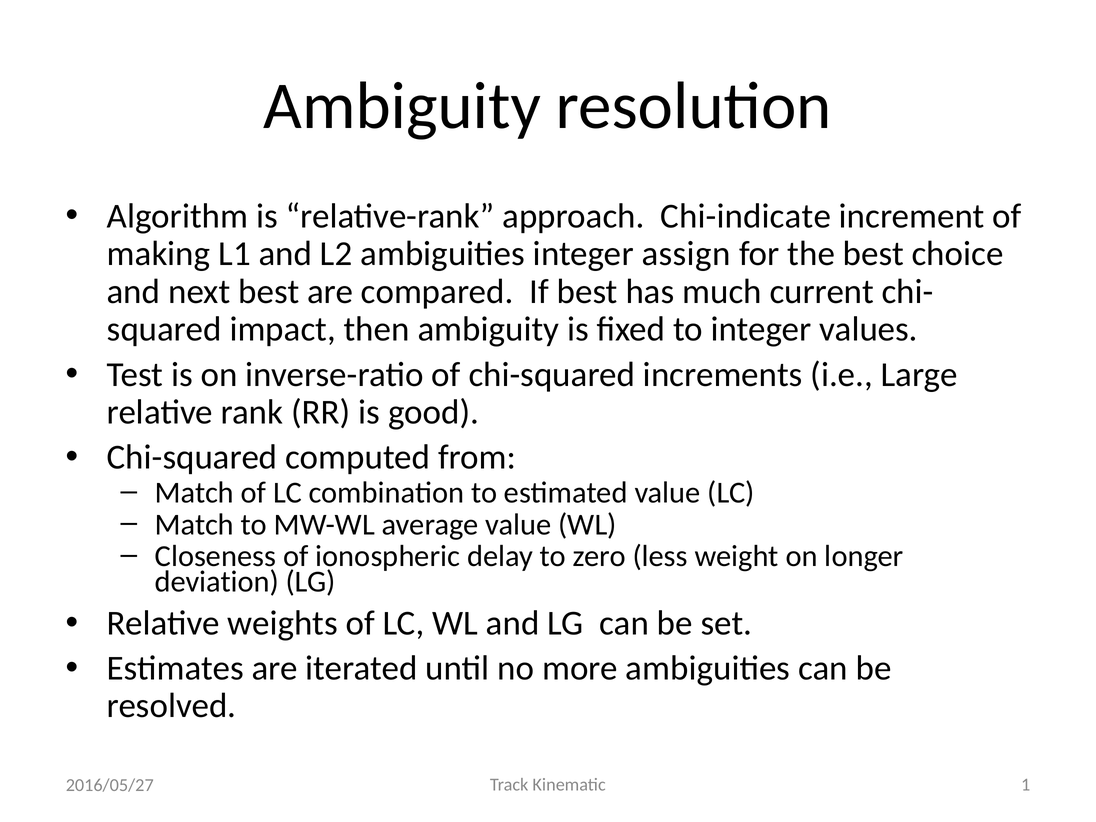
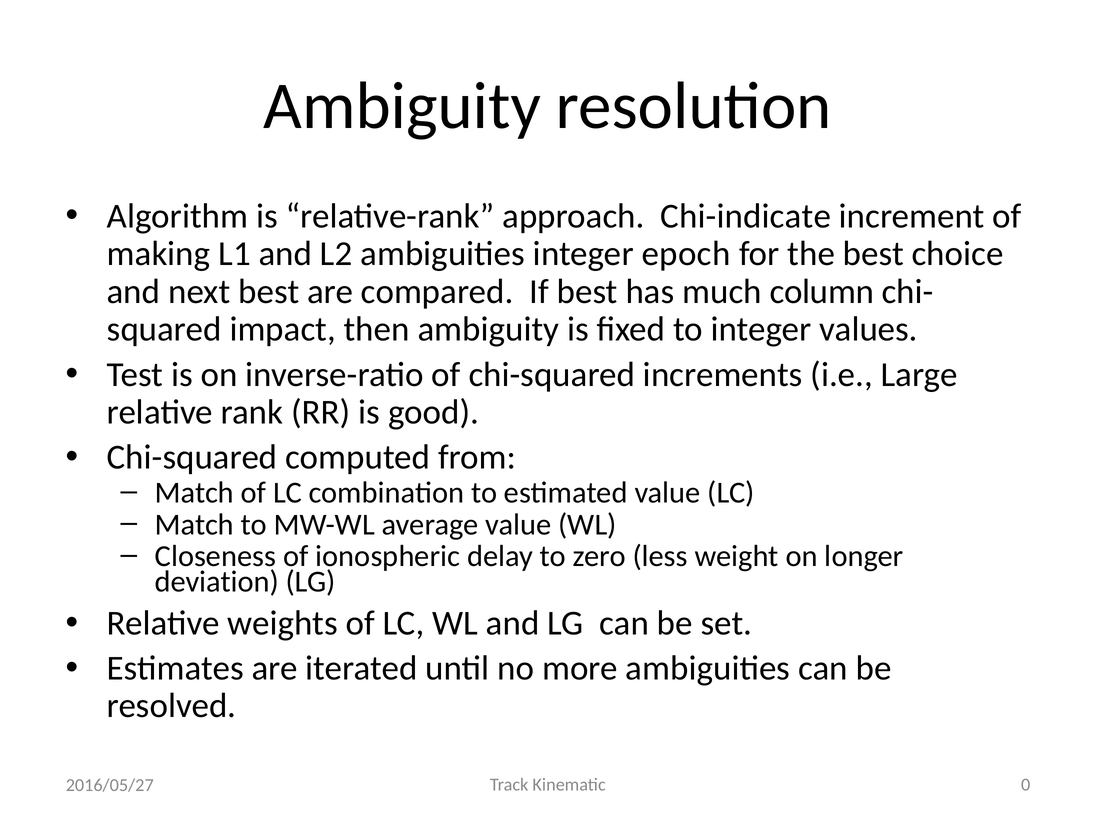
assign: assign -> epoch (686, 254)
current: current -> column (822, 292)
1: 1 -> 0 (1026, 785)
